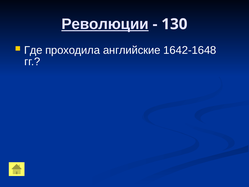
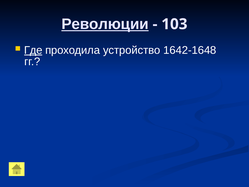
130: 130 -> 103 (174, 24)
Где underline: none -> present (33, 50)
английские: английские -> устройство (132, 50)
